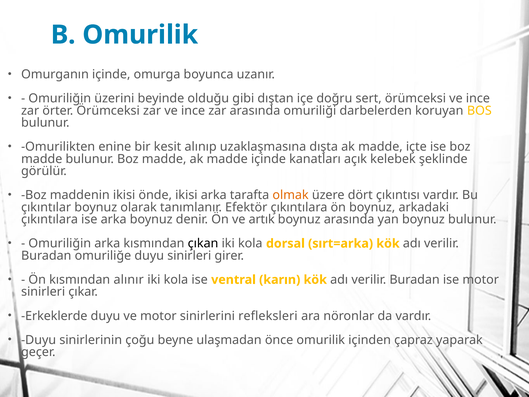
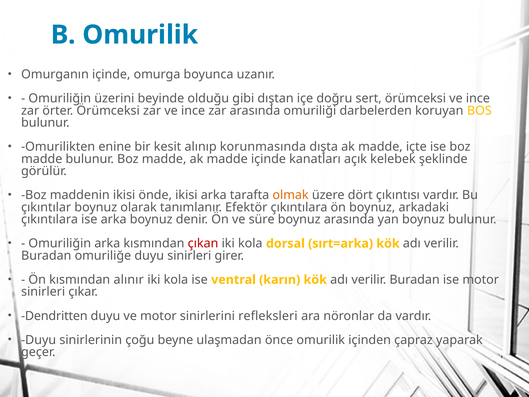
uzaklaşmasına: uzaklaşmasına -> korunmasında (263, 147)
artık: artık -> süre (262, 219)
çıkan colour: black -> red (203, 243)
Erkeklerde: Erkeklerde -> Dendritten (54, 316)
